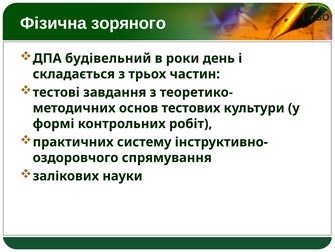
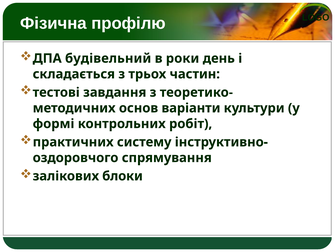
зоряного: зоряного -> профілю (129, 23)
тестових: тестових -> варіанти (191, 108)
науки: науки -> блоки (122, 176)
